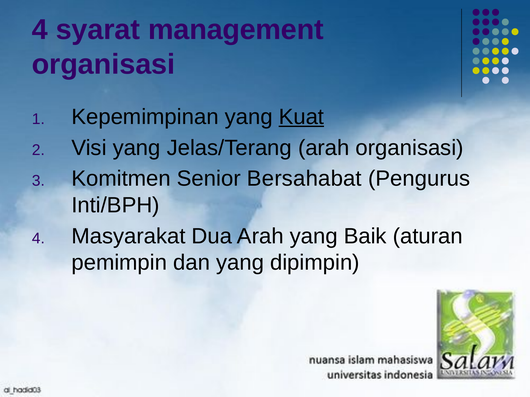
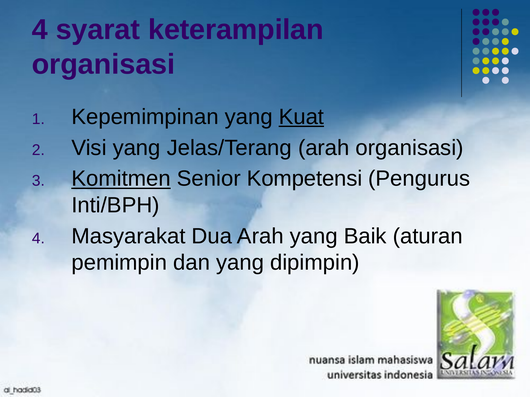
management: management -> keterampilan (236, 30)
Komitmen underline: none -> present (121, 179)
Bersahabat: Bersahabat -> Kompetensi (305, 179)
